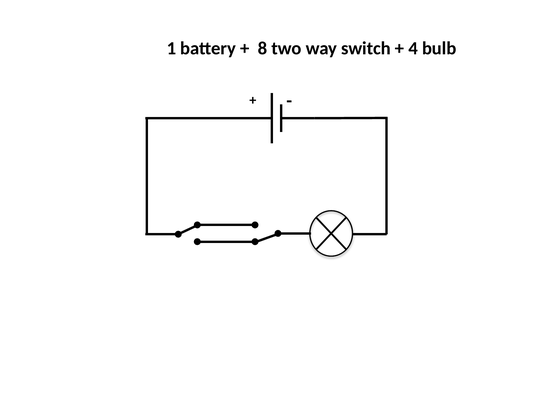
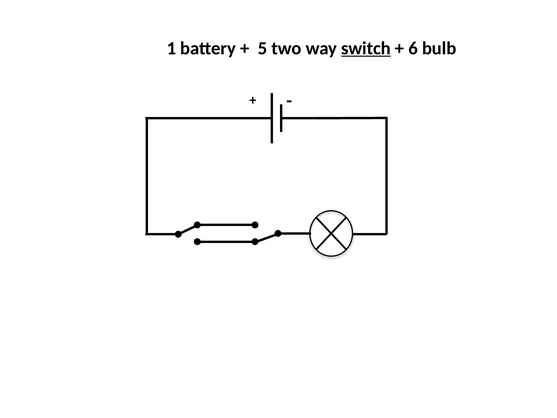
8: 8 -> 5 (263, 48)
switch underline: none -> present (366, 48)
4: 4 -> 6 (413, 48)
